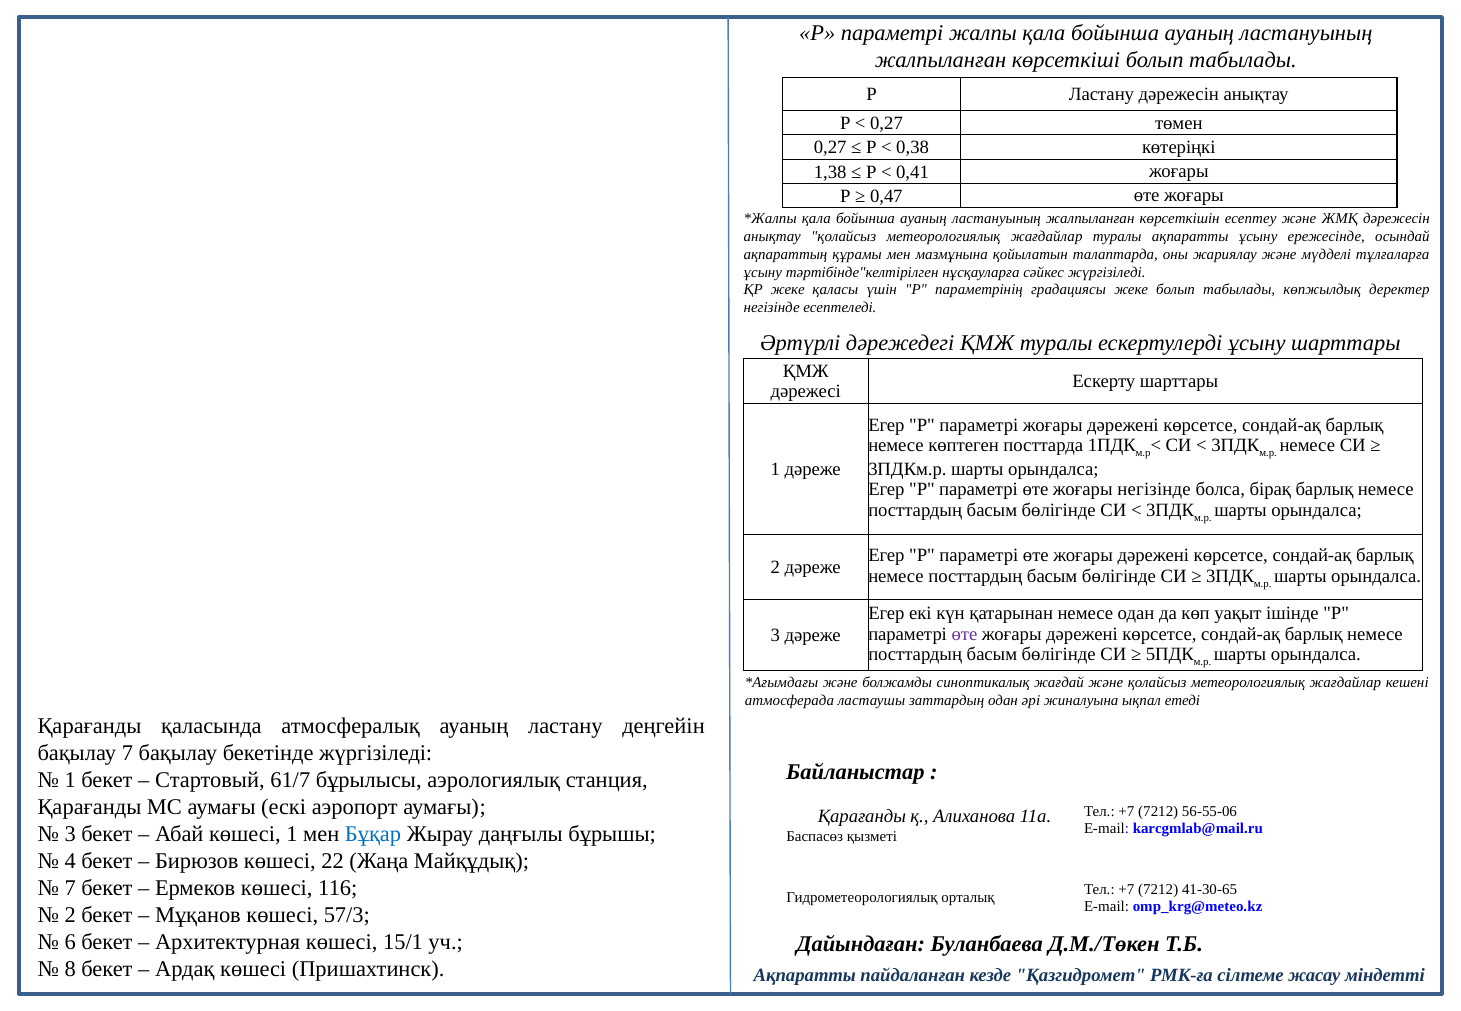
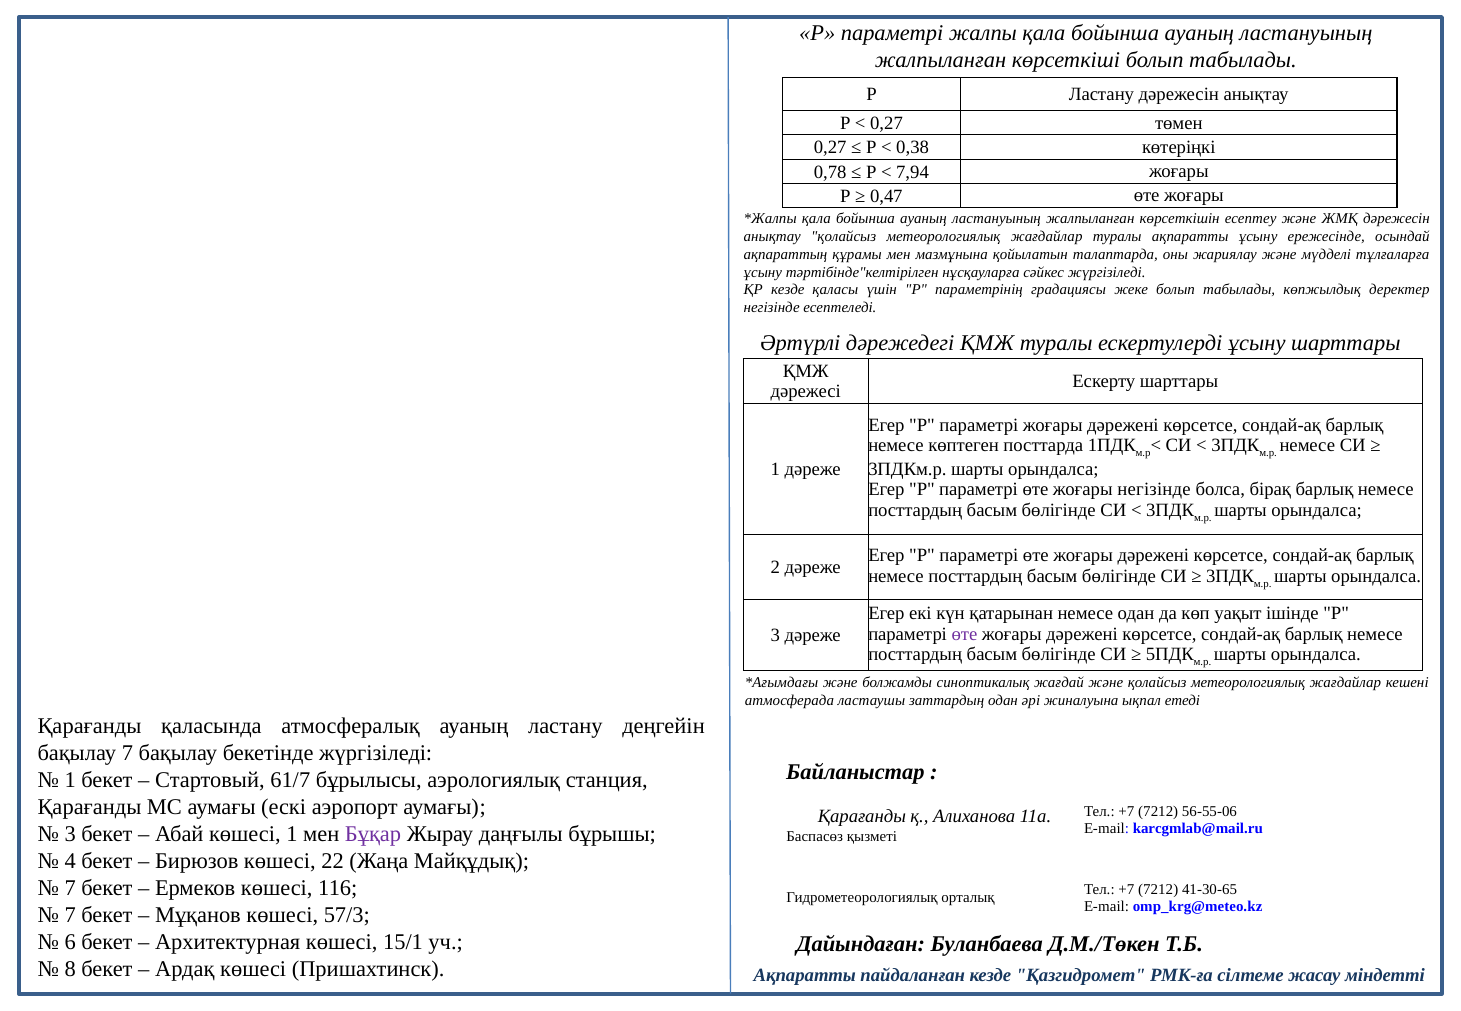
1,38: 1,38 -> 0,78 (830, 172)
0,41: 0,41 -> 7,94 (913, 172)
ҚР жеке: жеке -> кезде (788, 290)
Бұқар colour: blue -> purple (373, 835)
2: 2 -> 7 (70, 916)
